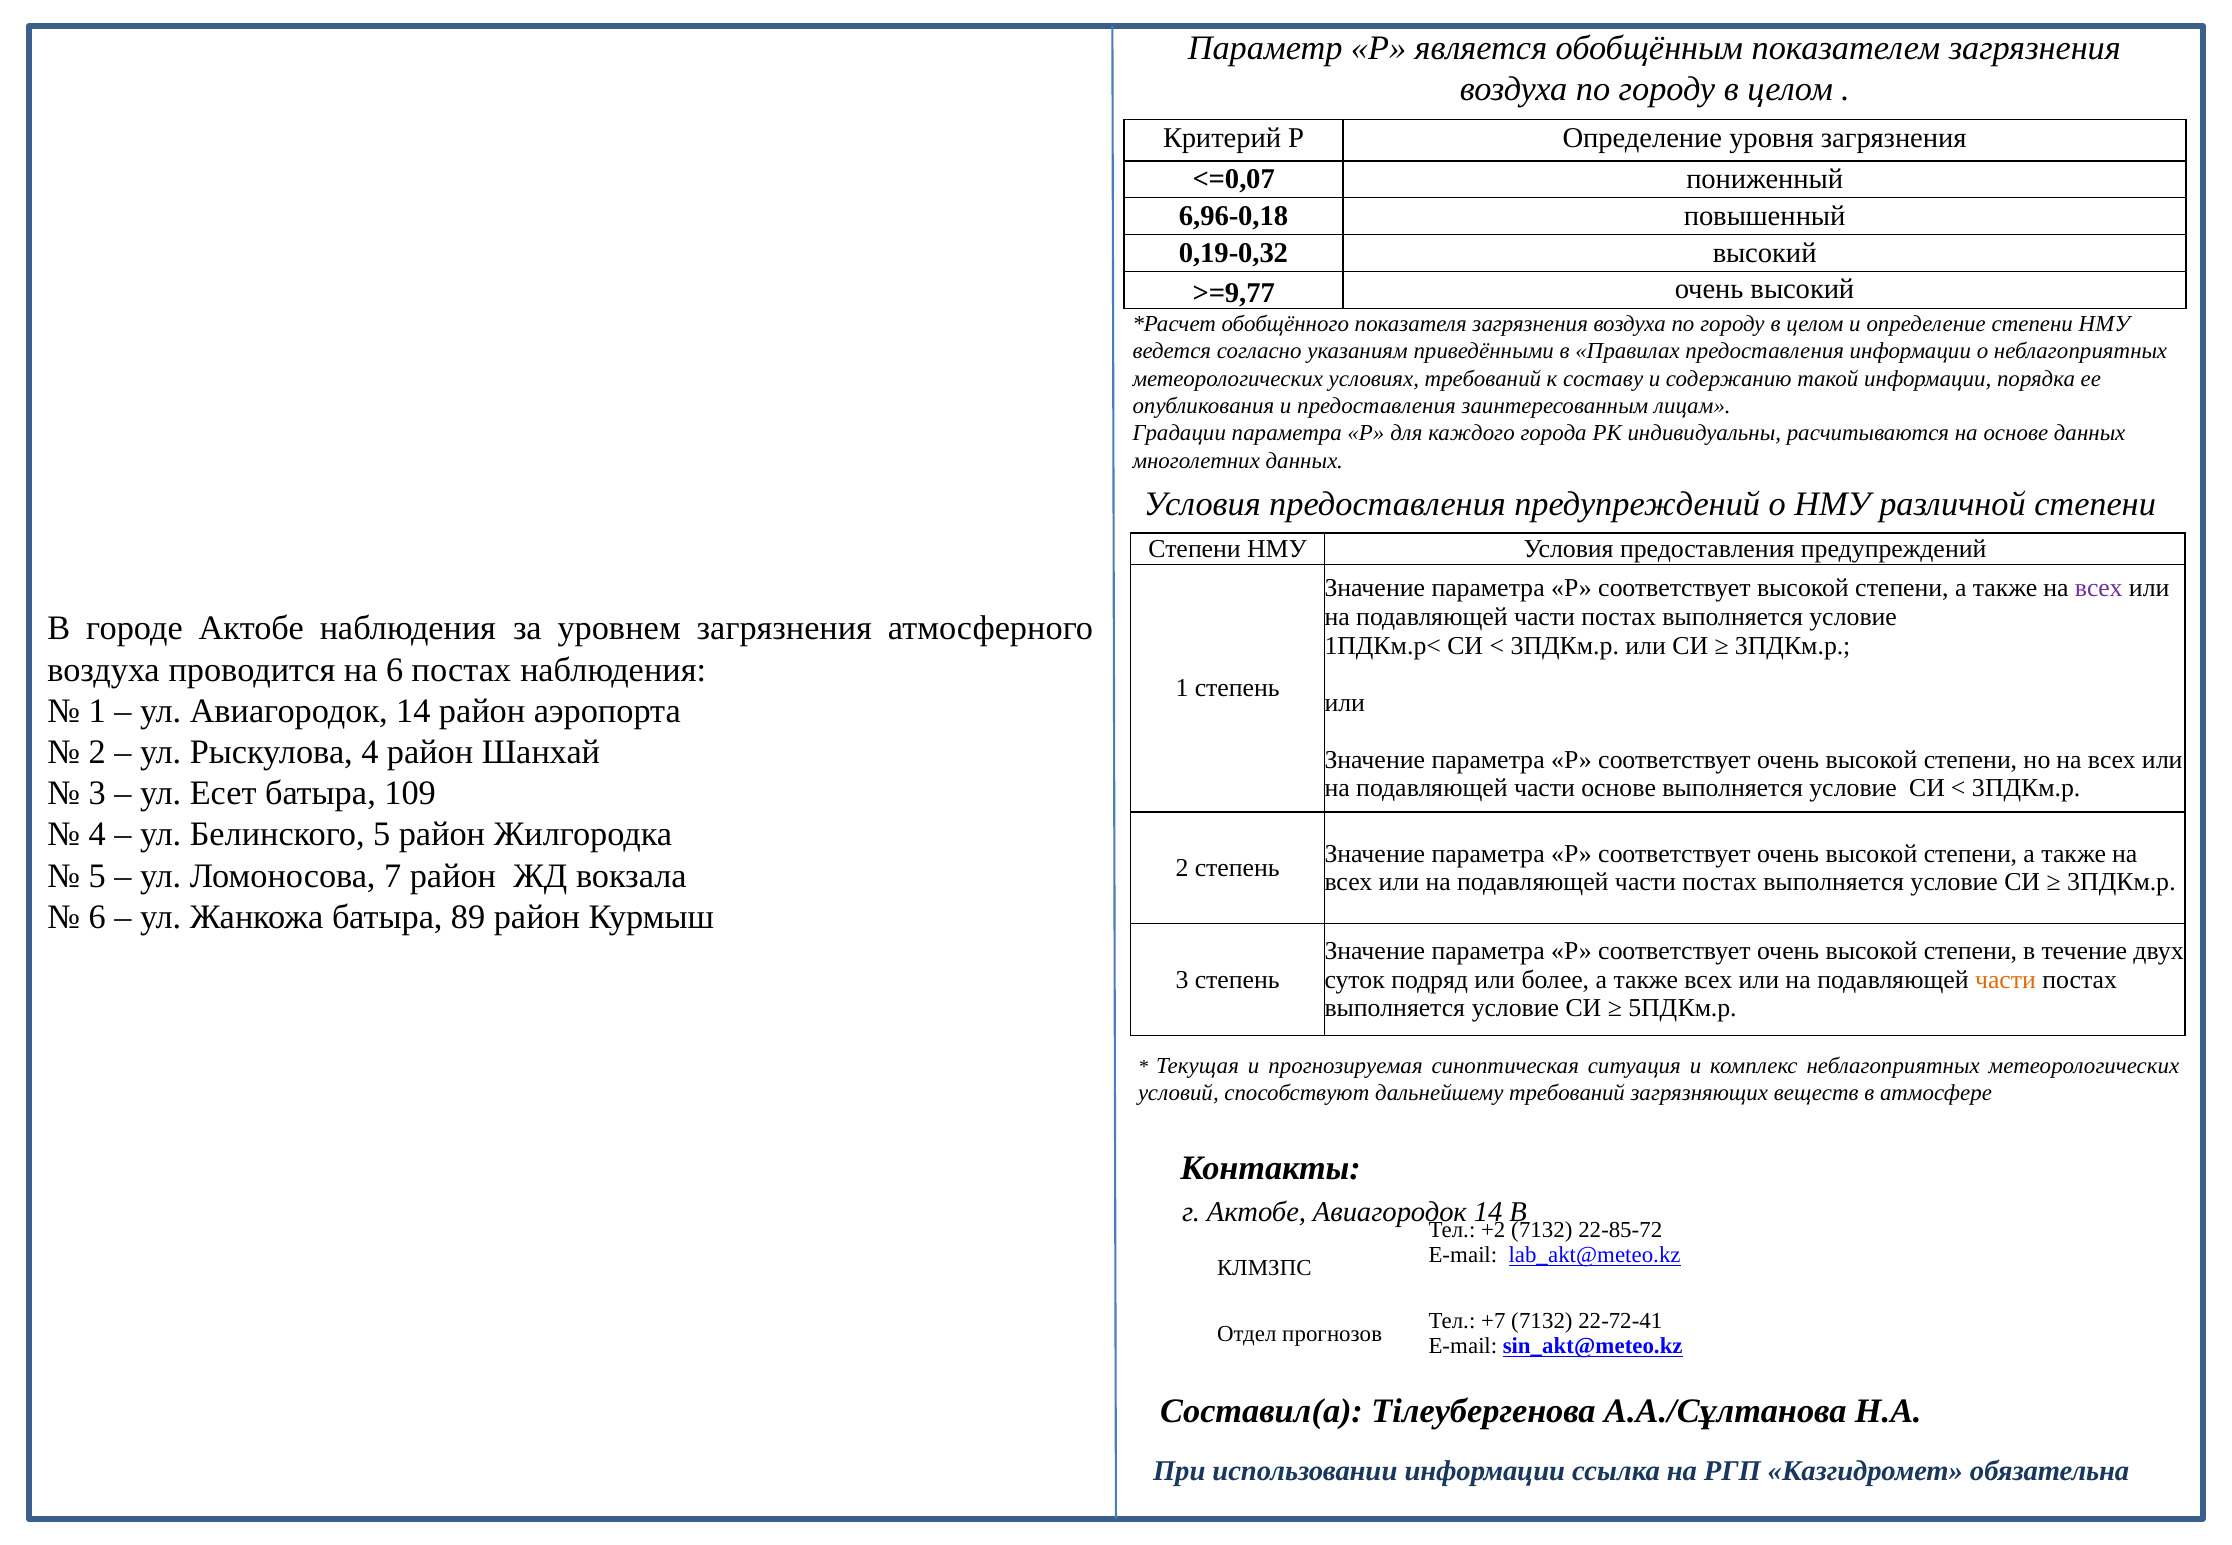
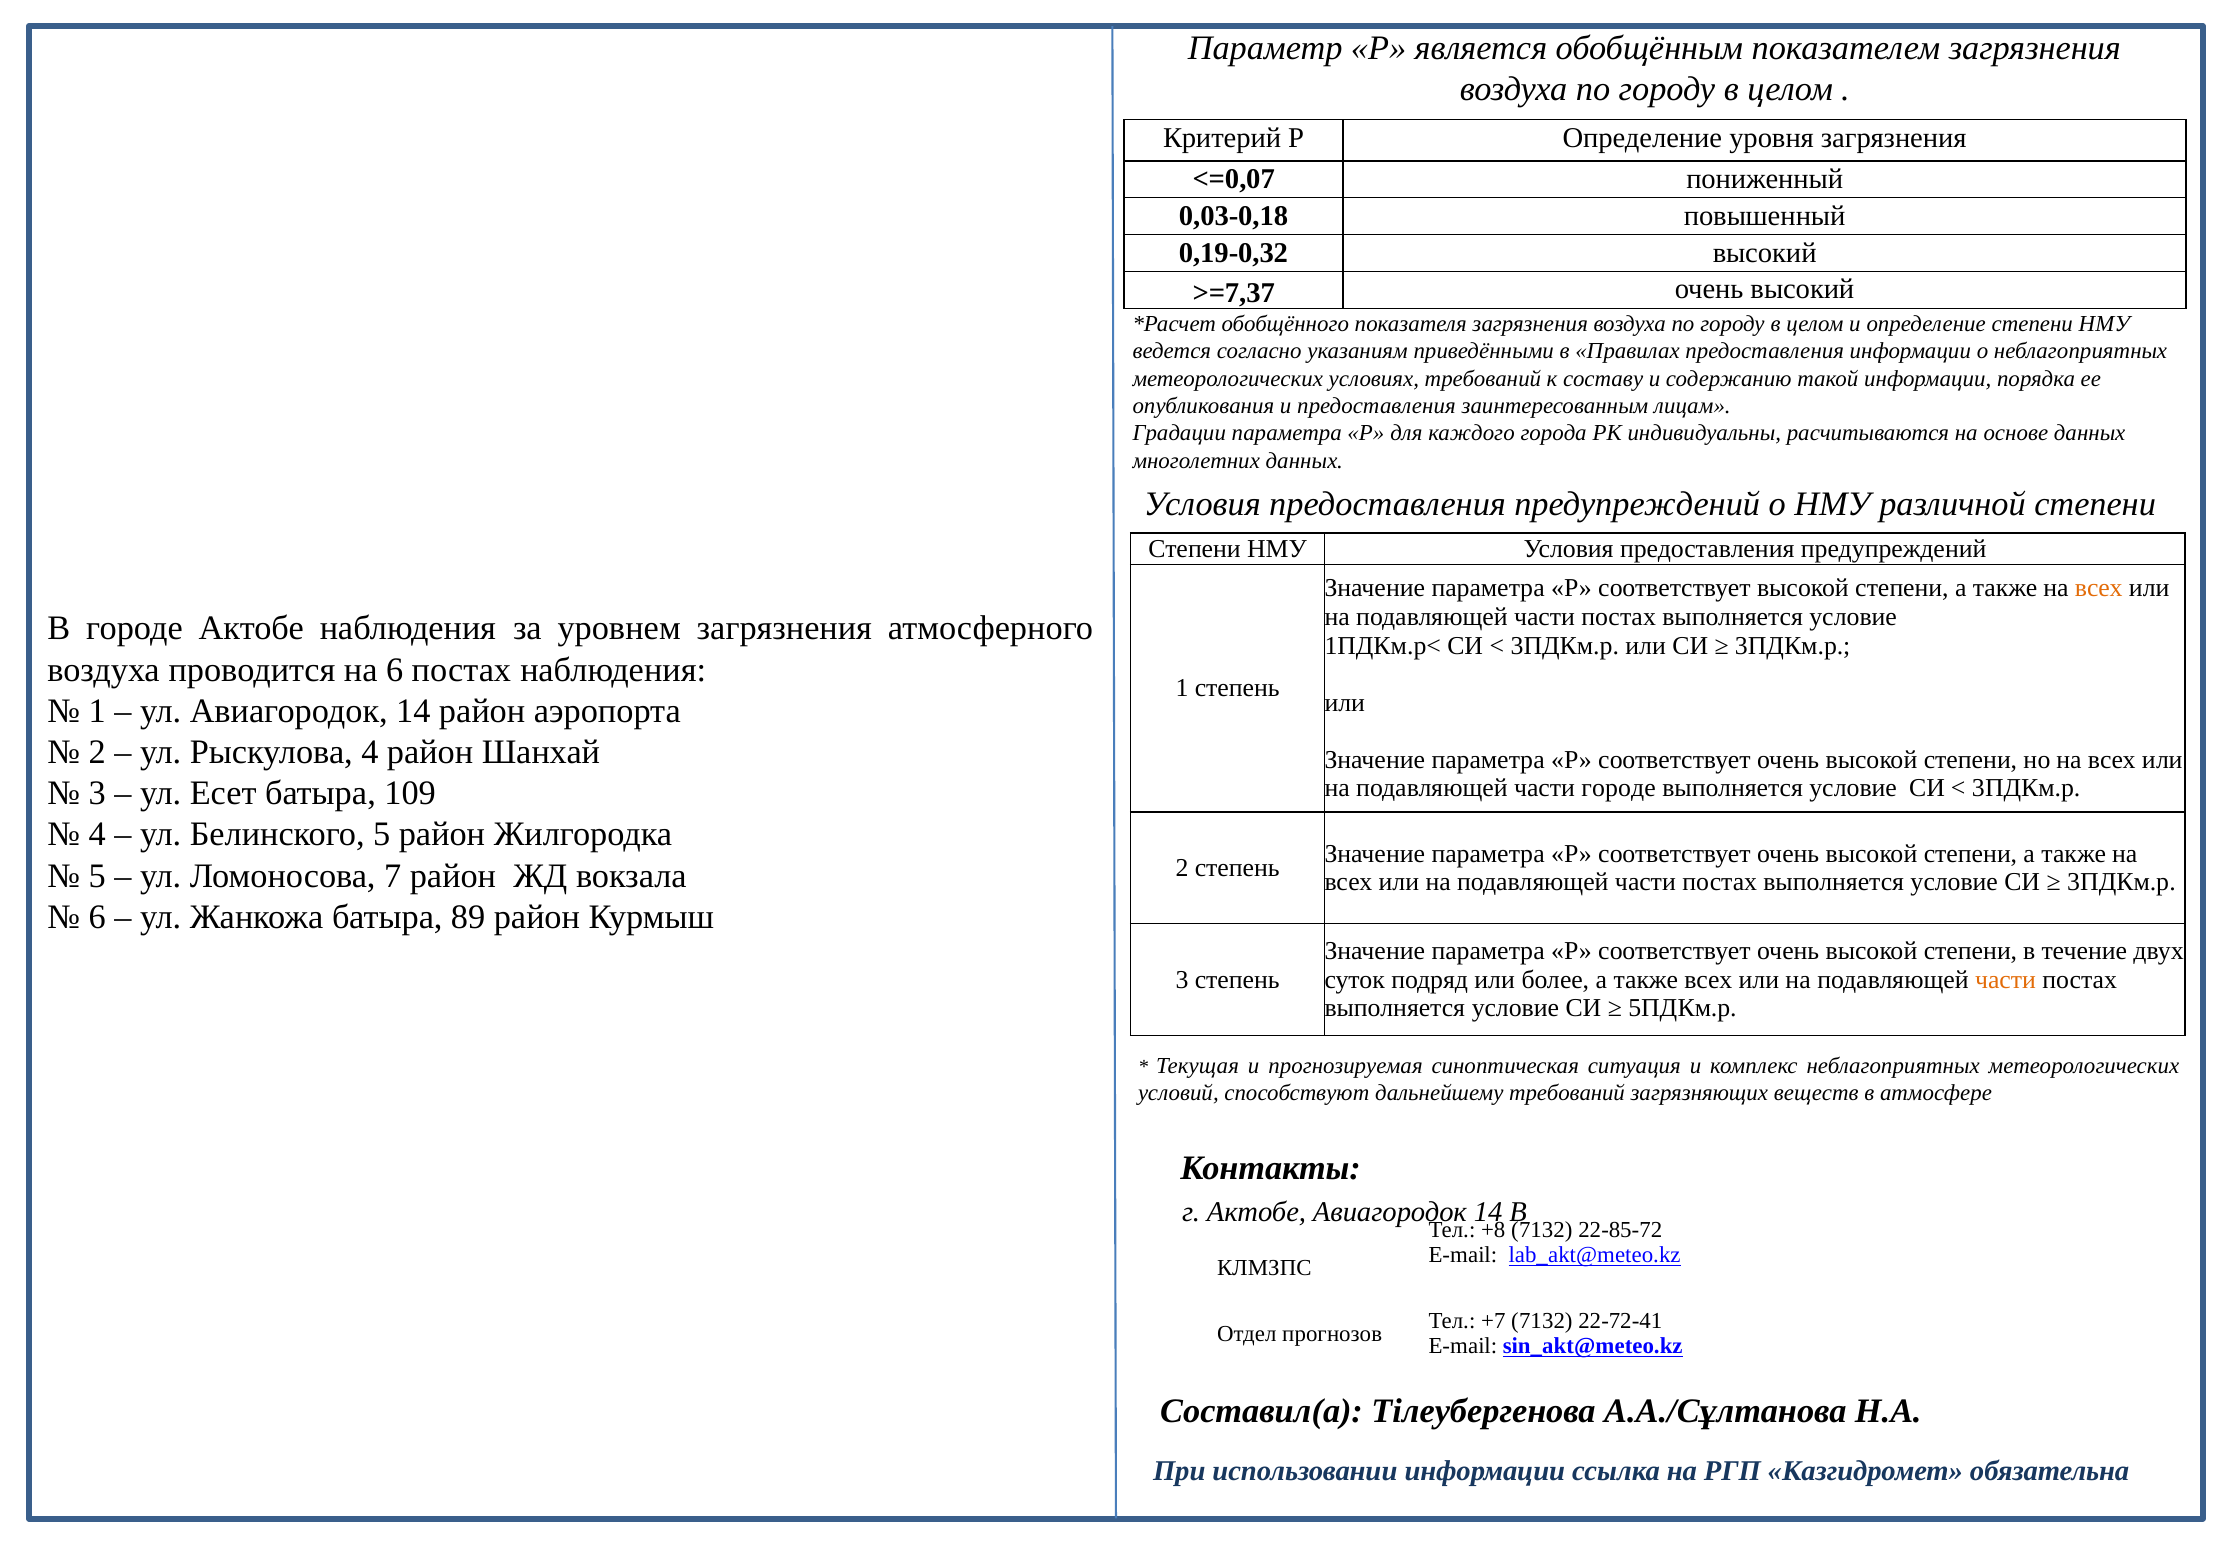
6,96-0,18: 6,96-0,18 -> 0,03-0,18 (1234, 216)
>=9,77: >=9,77 -> >=7,37 (1234, 293)
всех colour: purple -> orange (2099, 588)
части основе: основе -> городе (1619, 788)
+2: +2 -> +8 (1493, 1230)
